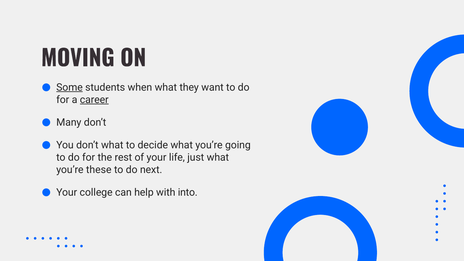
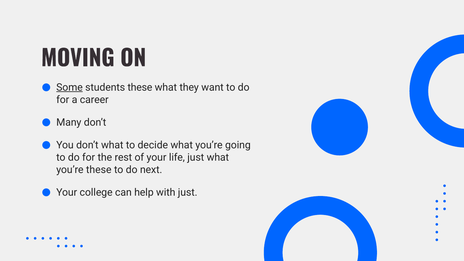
students when: when -> these (140, 87)
career underline: present -> none (94, 100)
with into: into -> just (188, 192)
